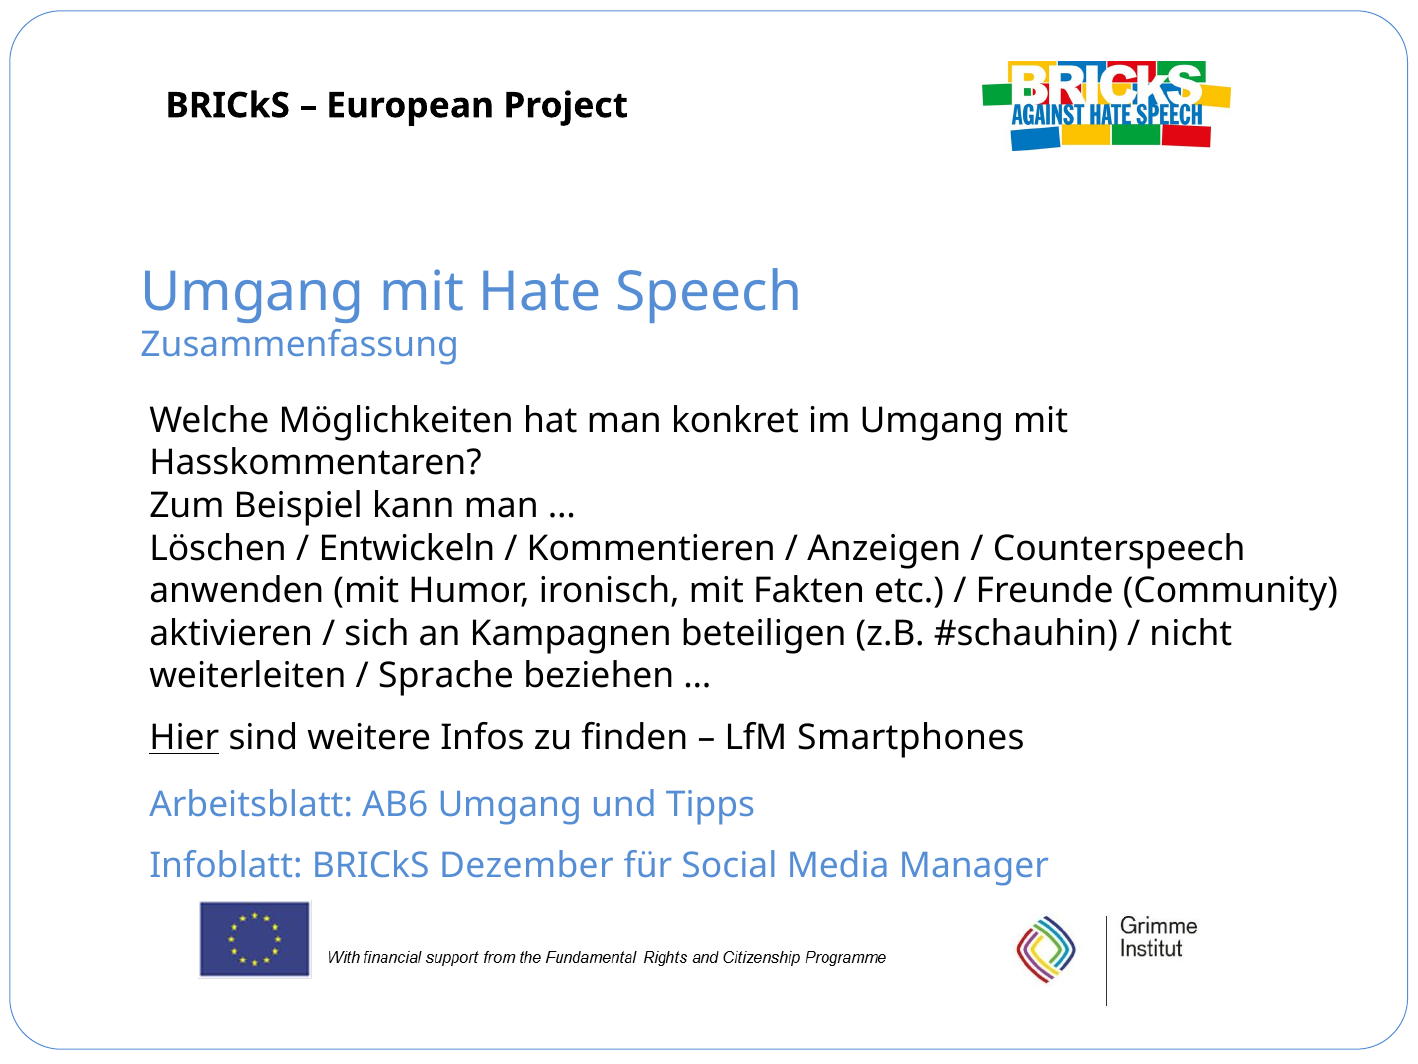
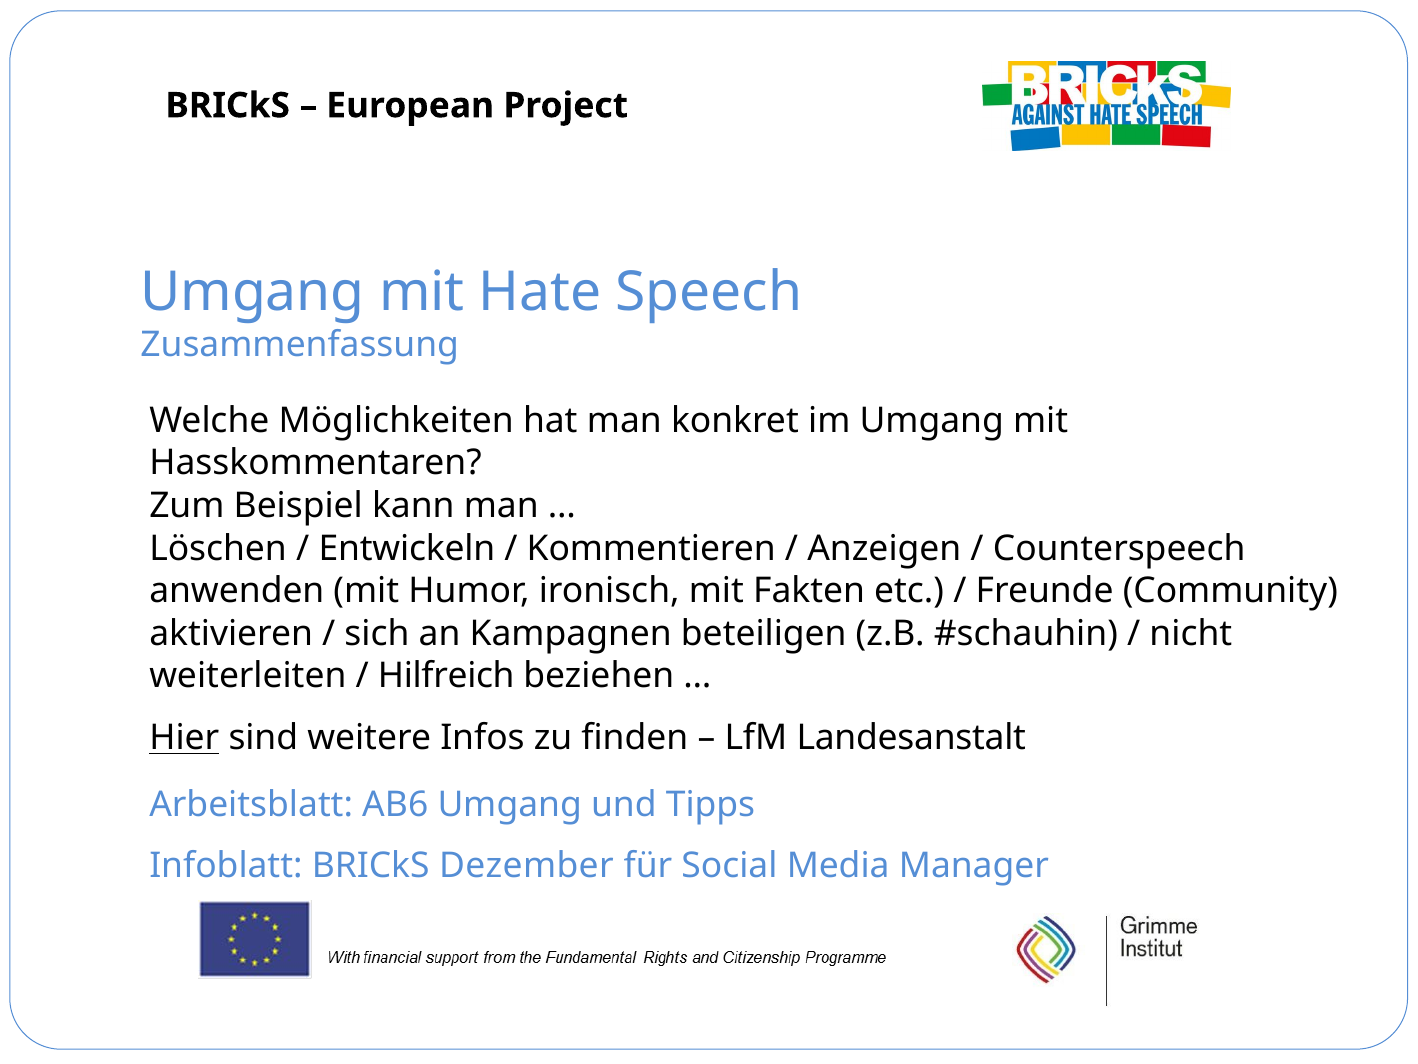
Sprache: Sprache -> Hilfreich (446, 676)
Smartphones: Smartphones -> Landesanstalt (911, 737)
